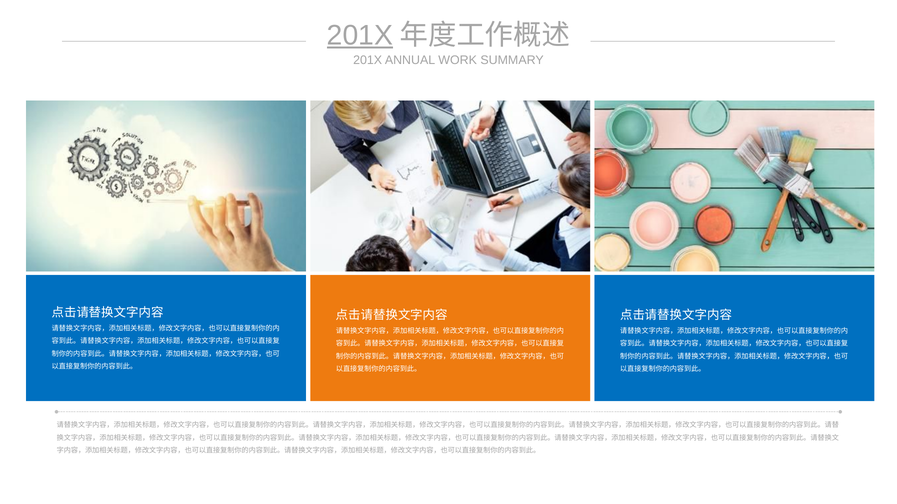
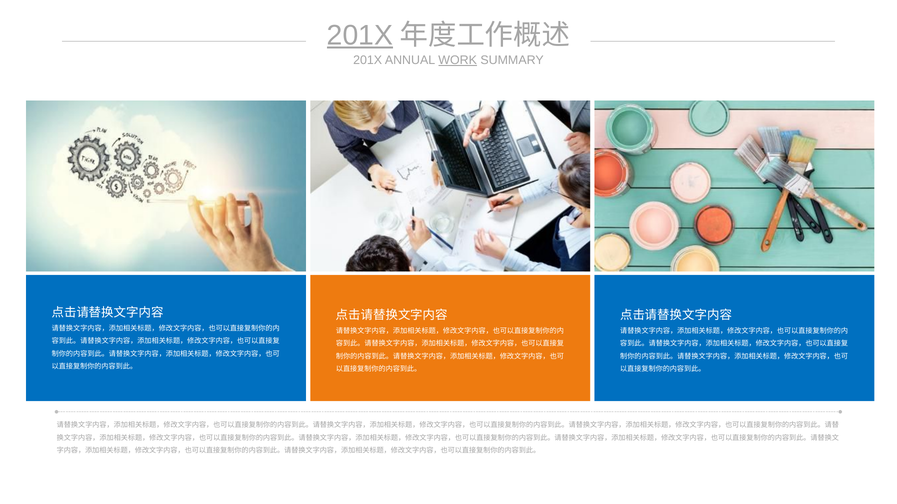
WORK underline: none -> present (458, 60)
